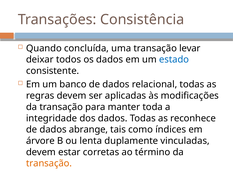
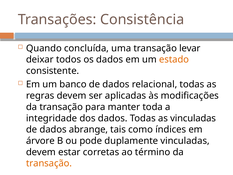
estado colour: blue -> orange (174, 59)
as reconhece: reconhece -> vinculadas (193, 118)
lenta: lenta -> pode (91, 141)
